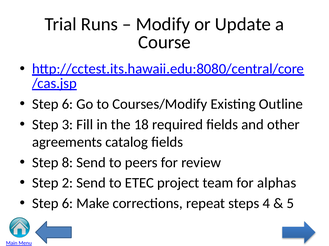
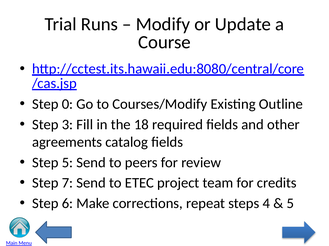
6: 6 -> 0 (67, 104)
Step 8: 8 -> 5 (67, 163)
2: 2 -> 7 (67, 183)
alphas: alphas -> credits (277, 183)
